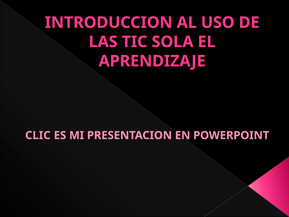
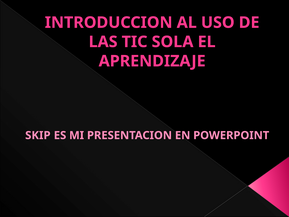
CLIC: CLIC -> SKIP (38, 135)
